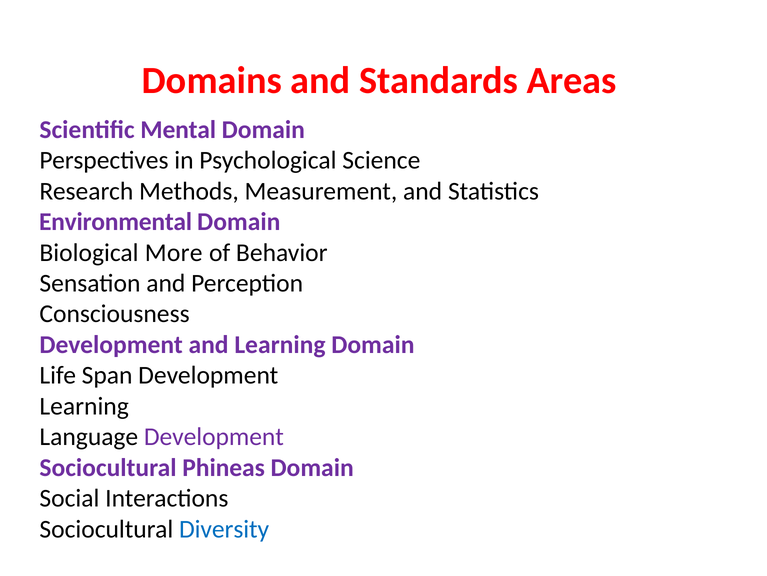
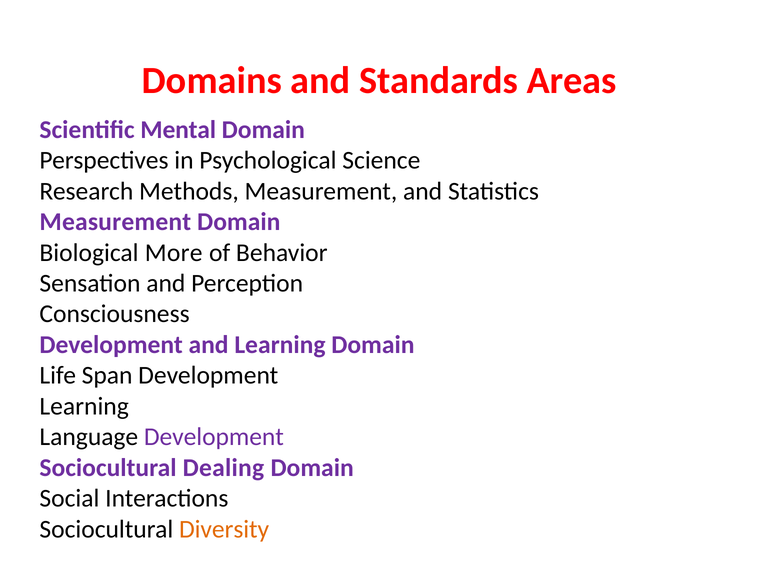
Environmental: Environmental -> Measurement (115, 222)
Phineas: Phineas -> Dealing (223, 467)
Diversity colour: blue -> orange (224, 528)
